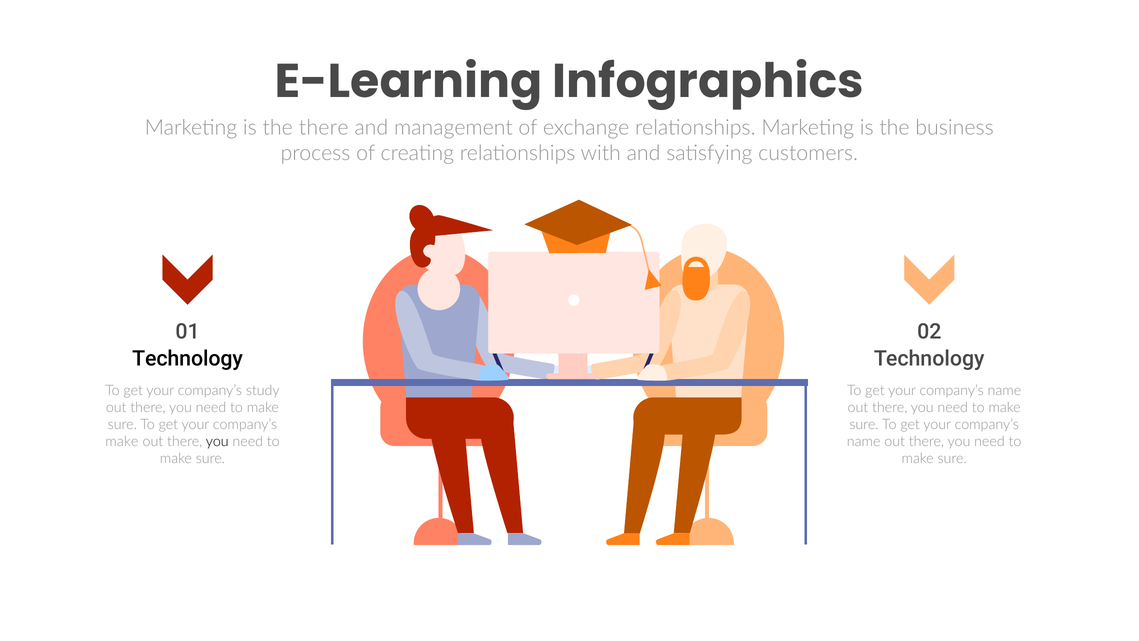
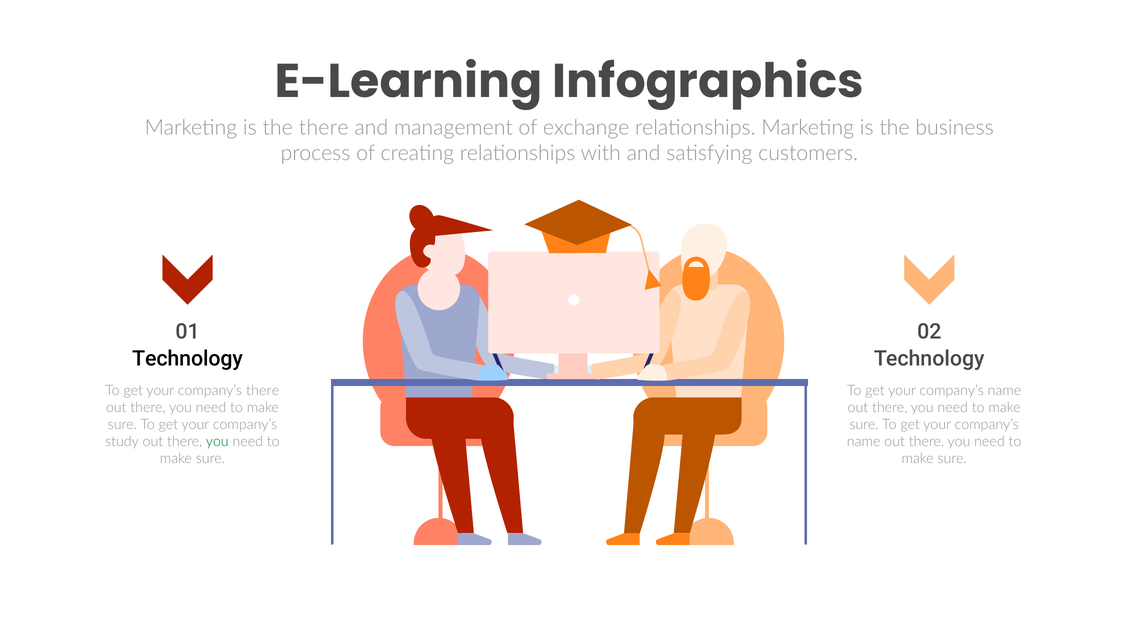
company’s study: study -> there (263, 390)
make: make -> study (122, 442)
you colour: black -> green (217, 442)
